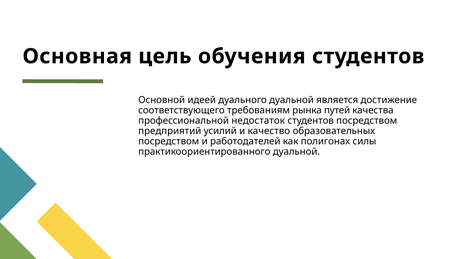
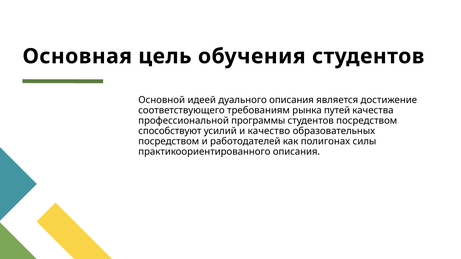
дуального дуальной: дуальной -> описания (292, 100)
недостаток: недостаток -> программы (258, 121)
предприятий: предприятий -> способствуют (170, 131)
практикоориентированного дуальной: дуальной -> описания (296, 152)
